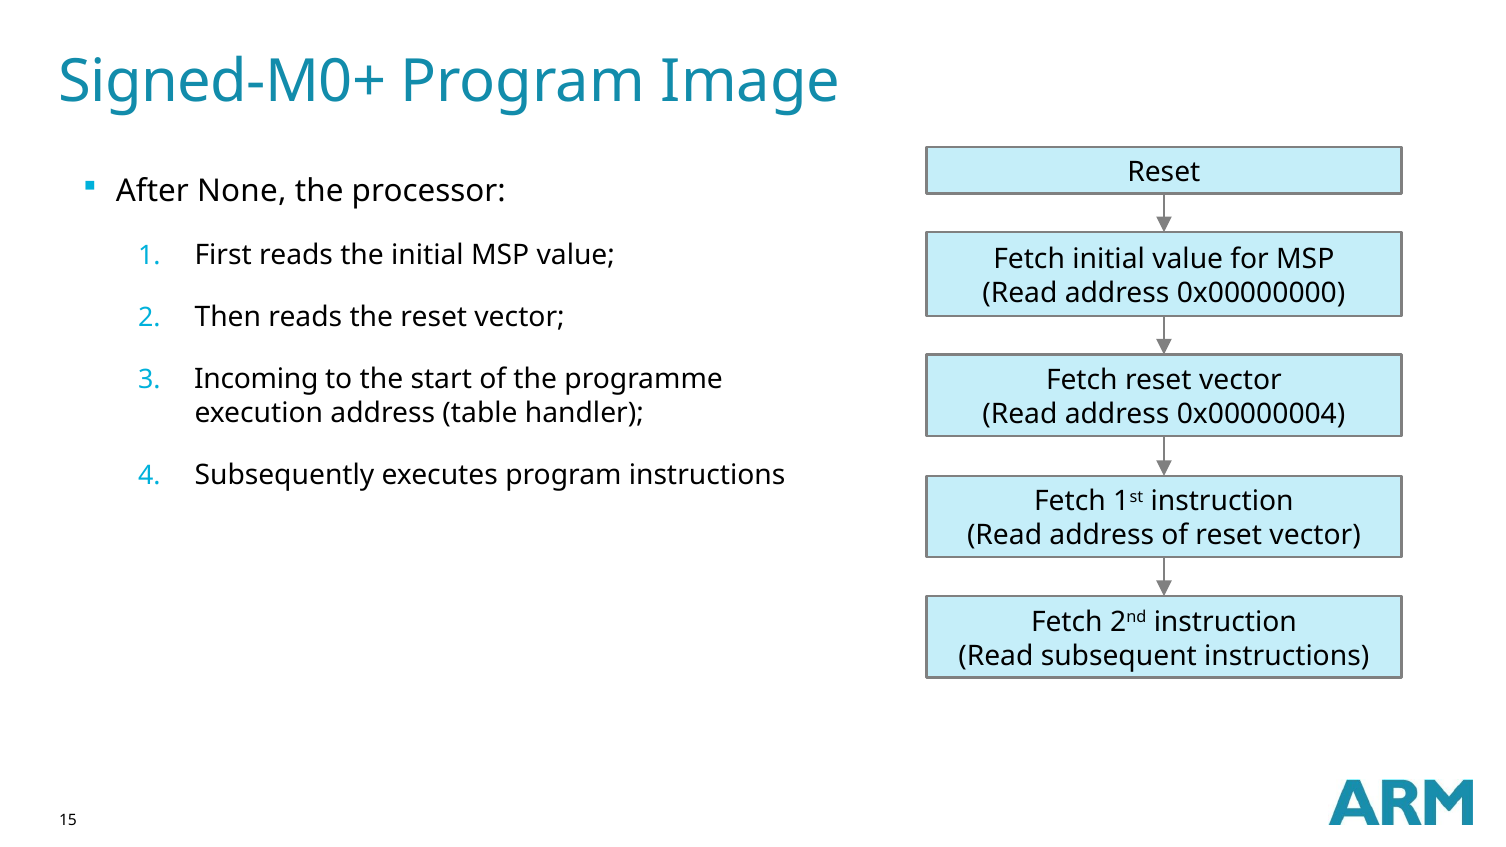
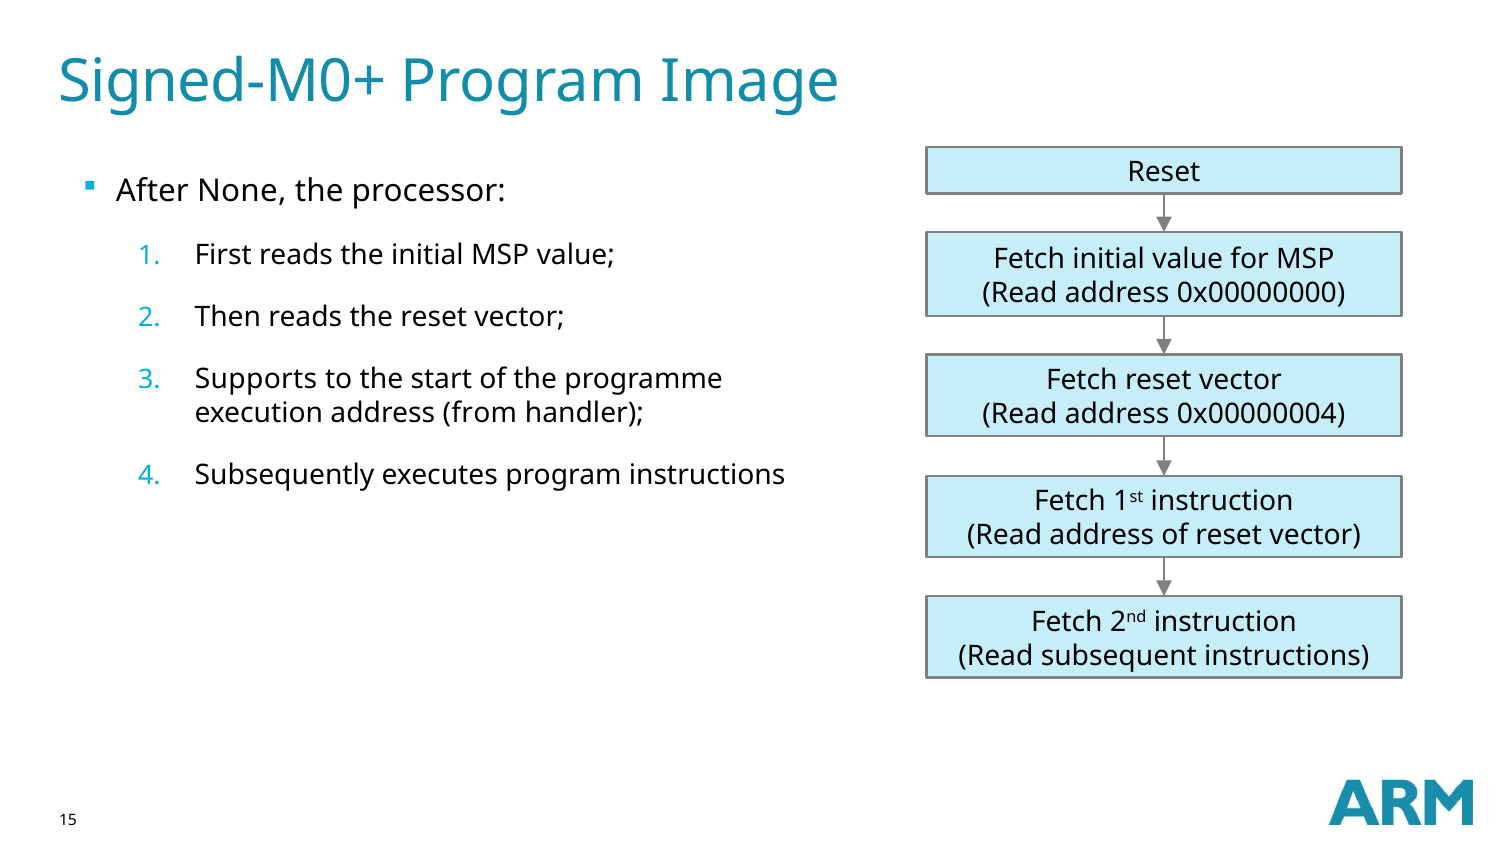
Incoming: Incoming -> Supports (256, 380)
table: table -> from (480, 414)
